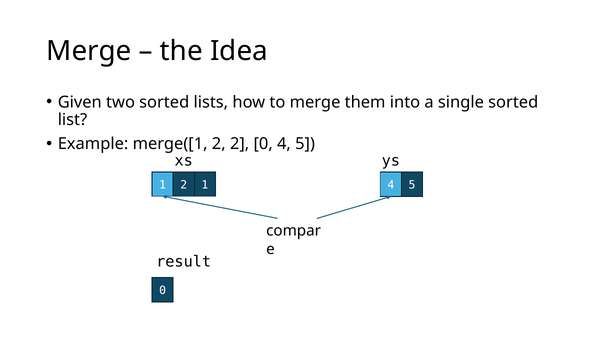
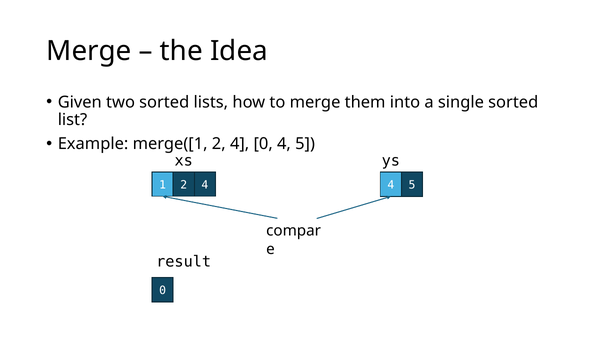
merge([1 2 2: 2 -> 4 (240, 144)
1 2 1: 1 -> 4 (205, 185)
